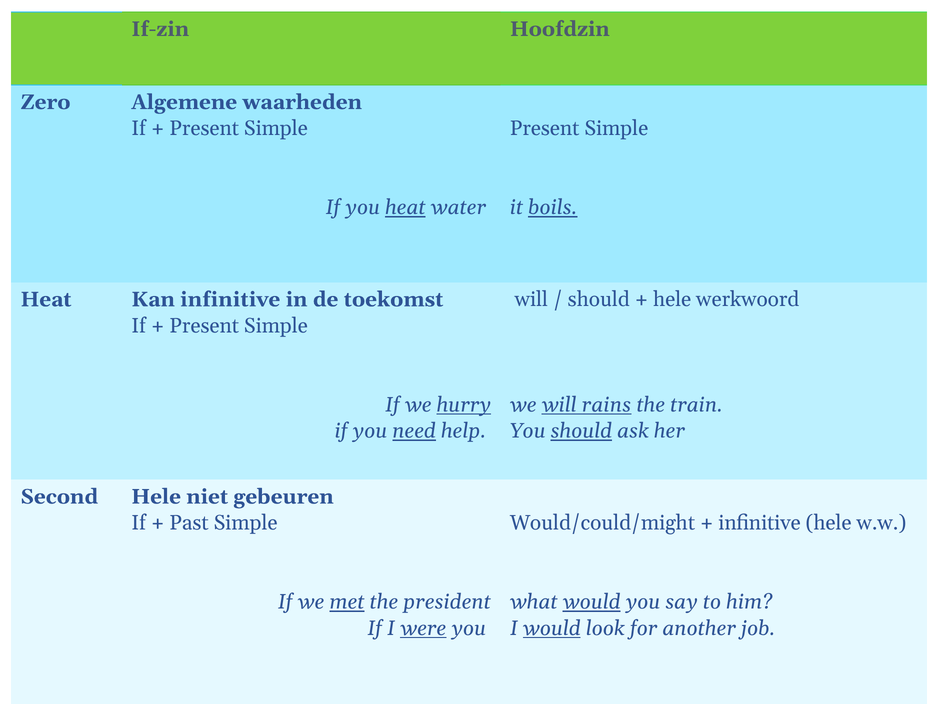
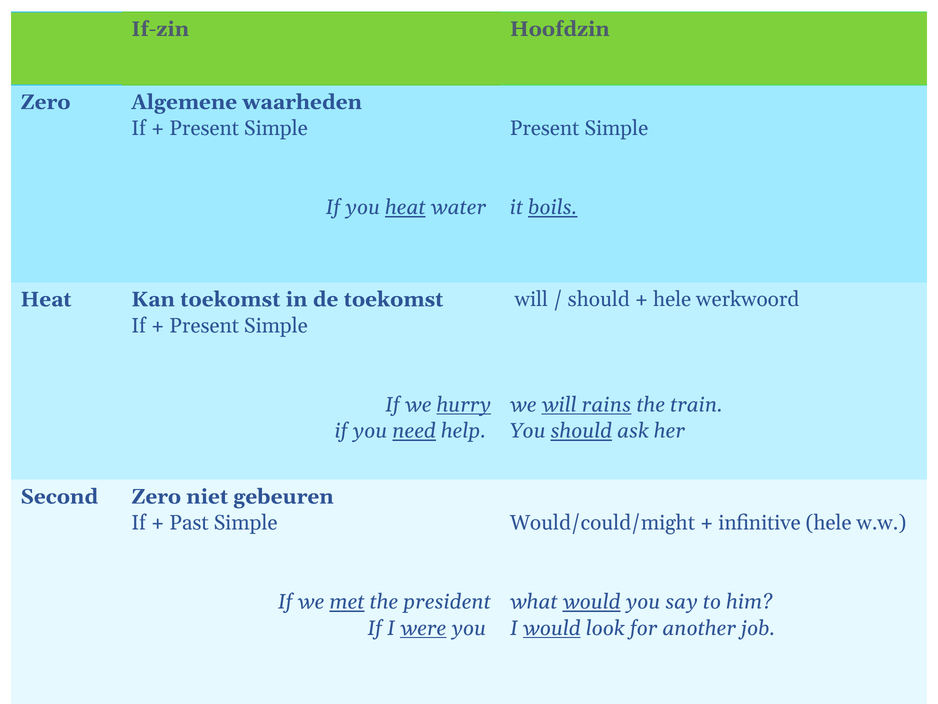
Kan infinitive: infinitive -> toekomst (230, 299)
Second Hele: Hele -> Zero (156, 496)
